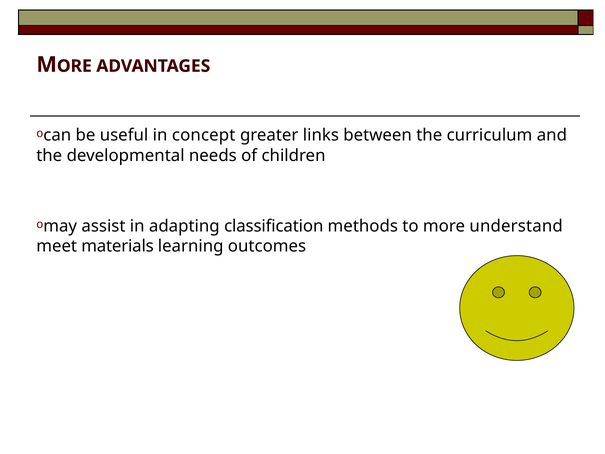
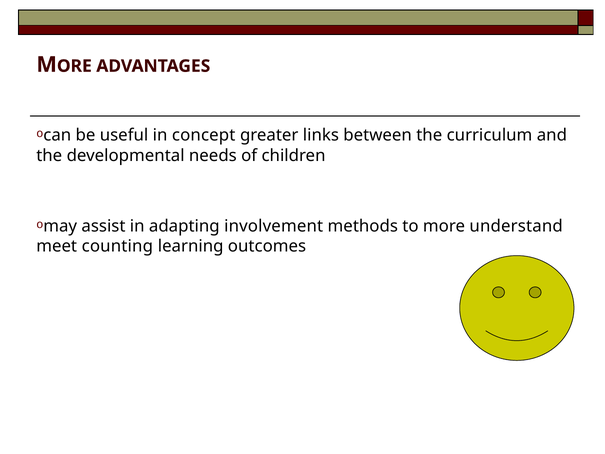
classification: classification -> involvement (274, 226)
materials: materials -> counting (117, 246)
